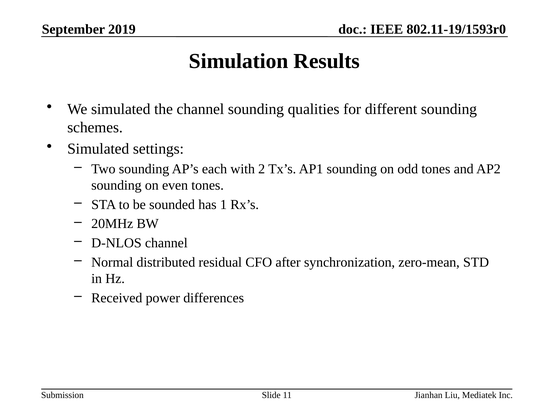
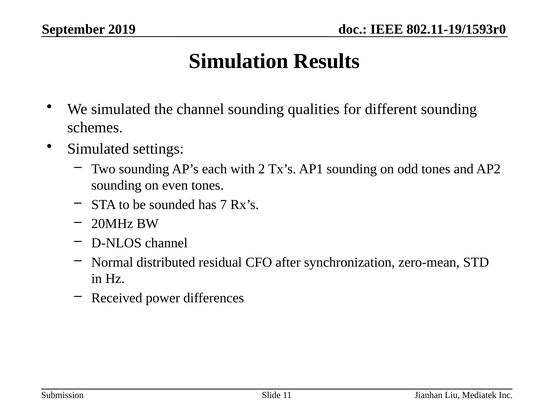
1: 1 -> 7 (223, 204)
